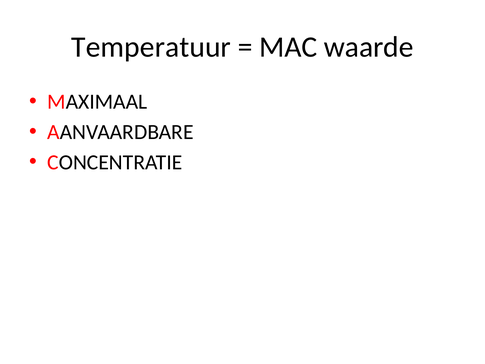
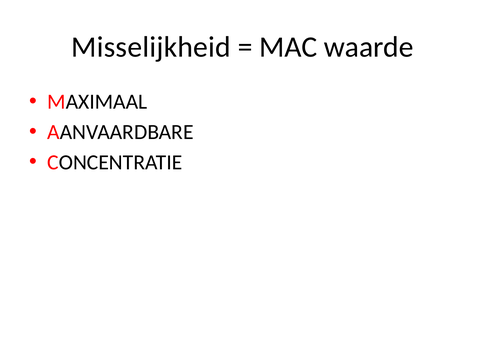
Temperatuur: Temperatuur -> Misselijkheid (151, 47)
